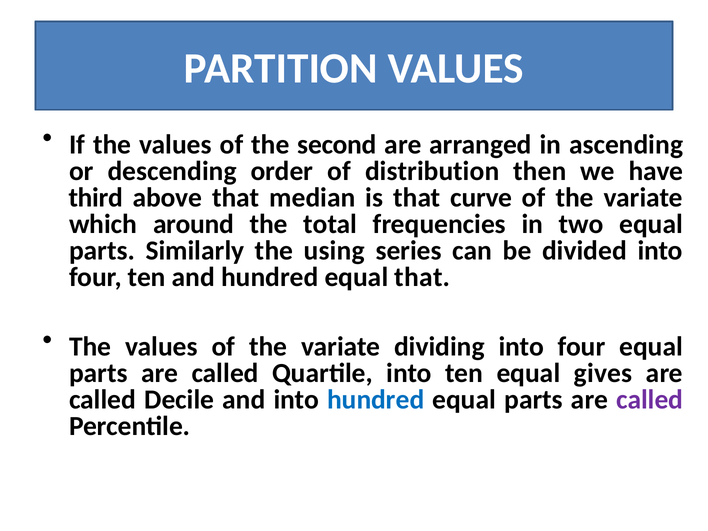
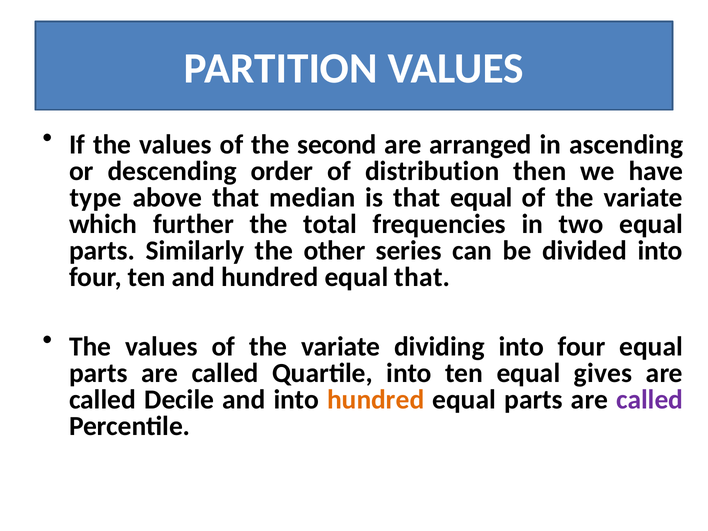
third: third -> type (96, 198)
that curve: curve -> equal (481, 198)
around: around -> further (193, 224)
using: using -> other (335, 251)
hundred colour: blue -> orange (376, 400)
